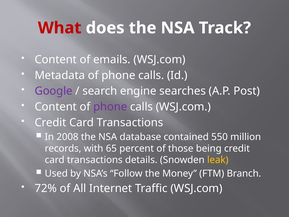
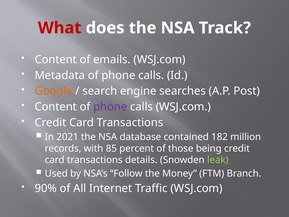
Google colour: purple -> orange (54, 91)
2008: 2008 -> 2021 (67, 137)
550: 550 -> 182 (220, 137)
65: 65 -> 85 (111, 148)
leak colour: yellow -> light green (218, 160)
72%: 72% -> 90% (46, 188)
